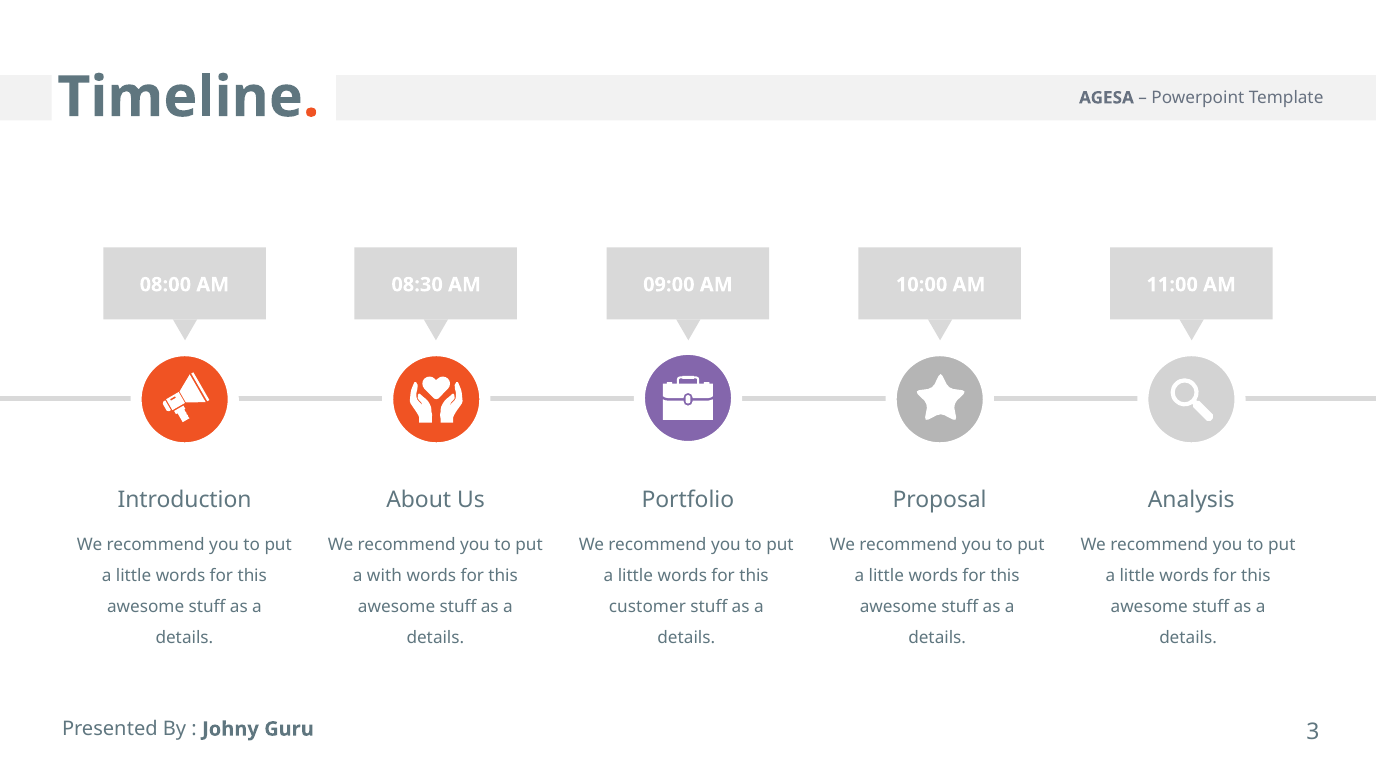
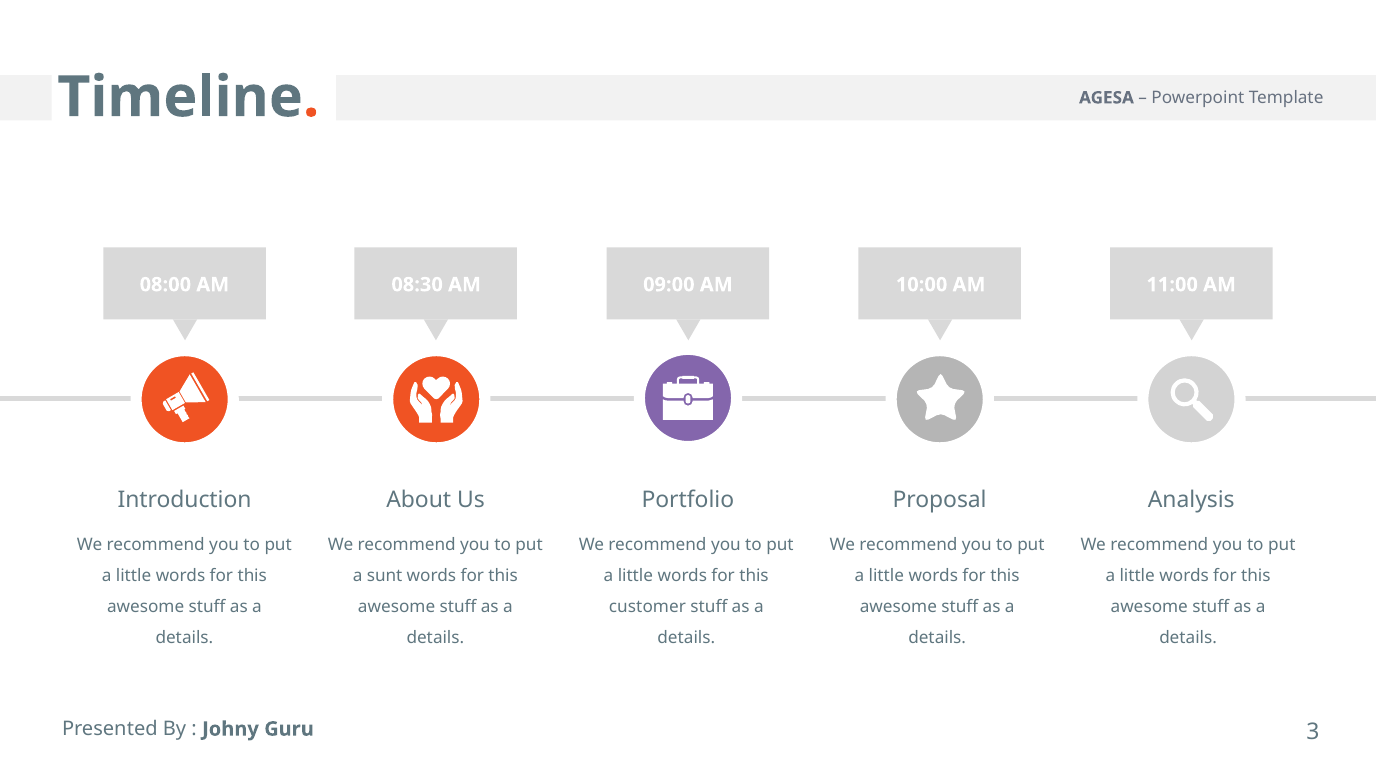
with: with -> sunt (385, 576)
